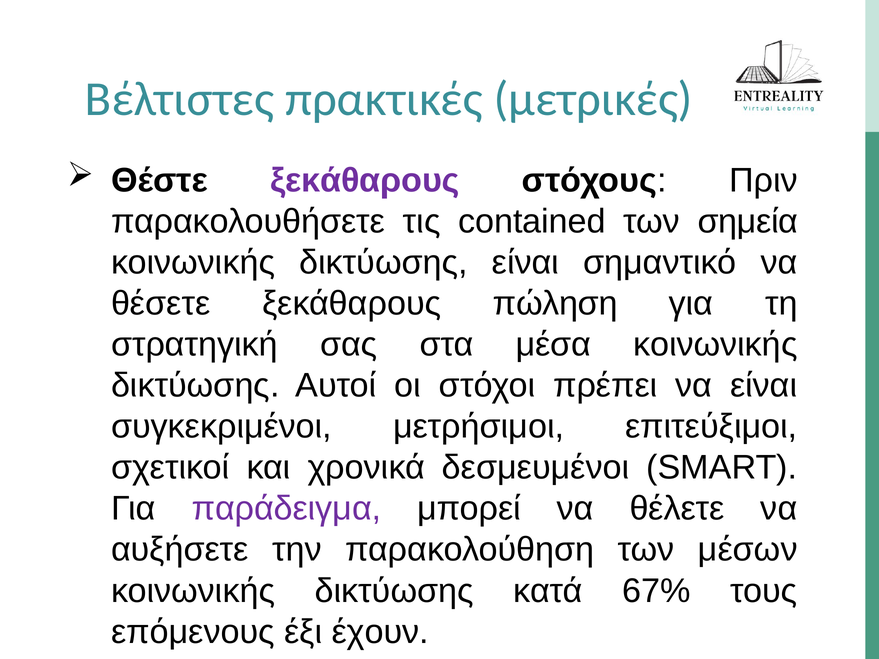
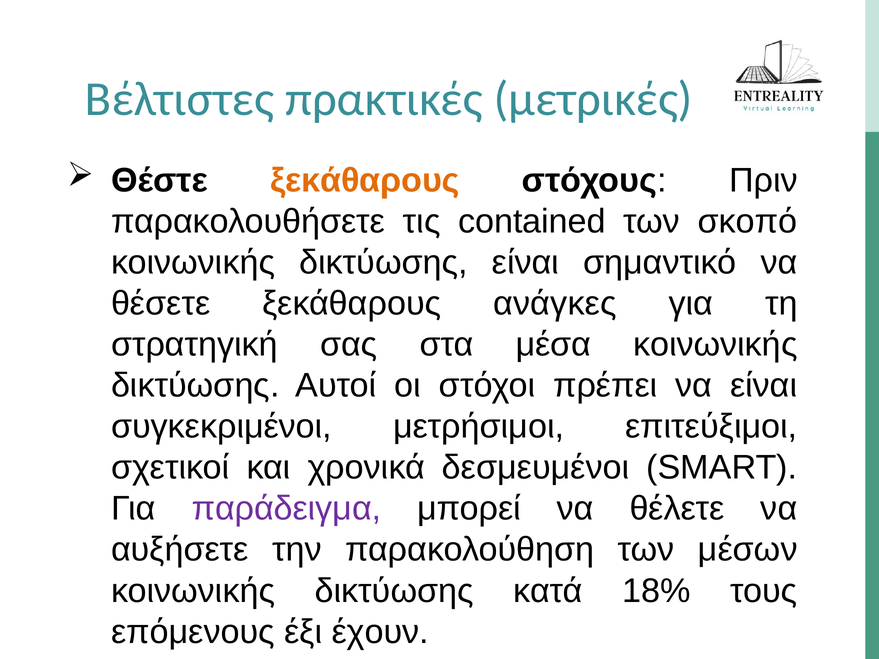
ξεκάθαρους colour: purple -> orange (365, 181)
σημεία: σημεία -> σκοπό (748, 222)
πώληση: πώληση -> ανάγκες (555, 304)
67%: 67% -> 18% (656, 591)
